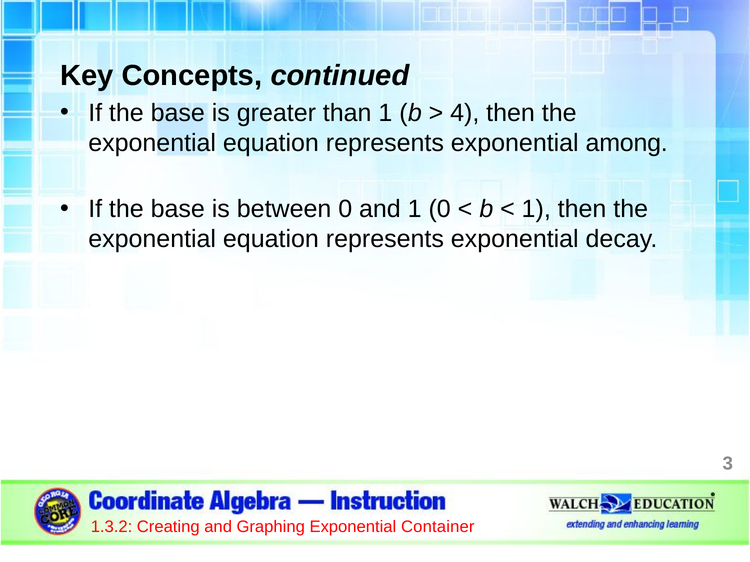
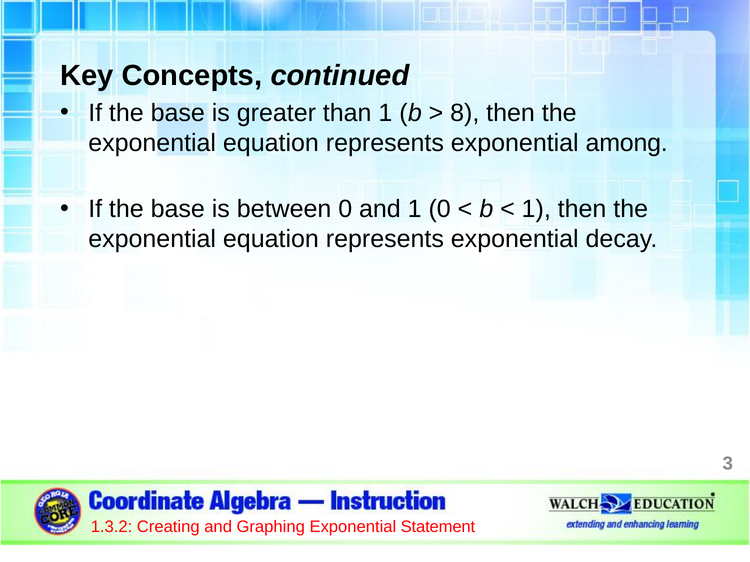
4: 4 -> 8 (465, 113)
Container: Container -> Statement (438, 527)
